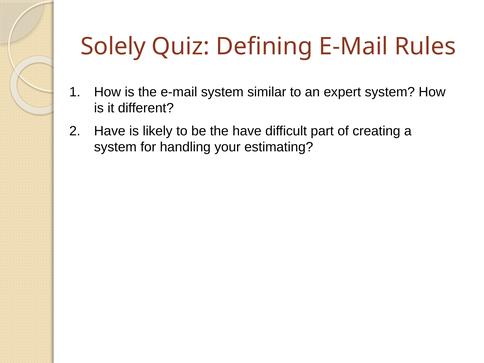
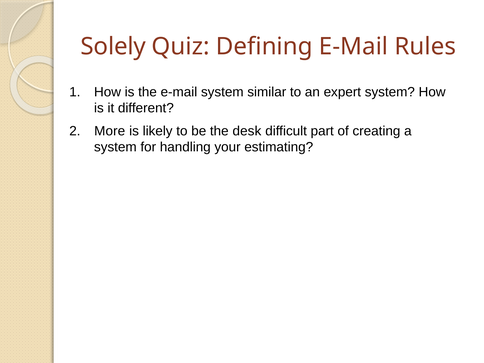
2 Have: Have -> More (110, 131)
the have: have -> desk (247, 131)
